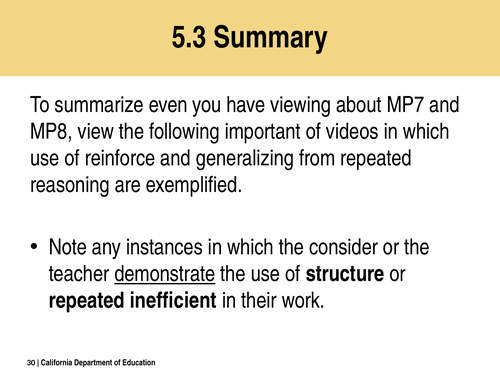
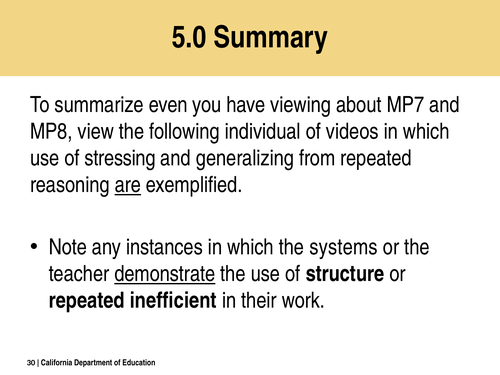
5.3: 5.3 -> 5.0 (189, 37)
important: important -> individual (263, 132)
reinforce: reinforce -> stressing (120, 158)
are underline: none -> present (128, 185)
consider: consider -> systems (343, 247)
